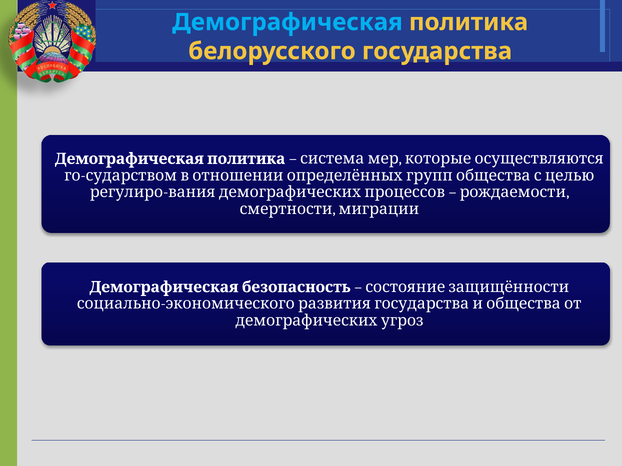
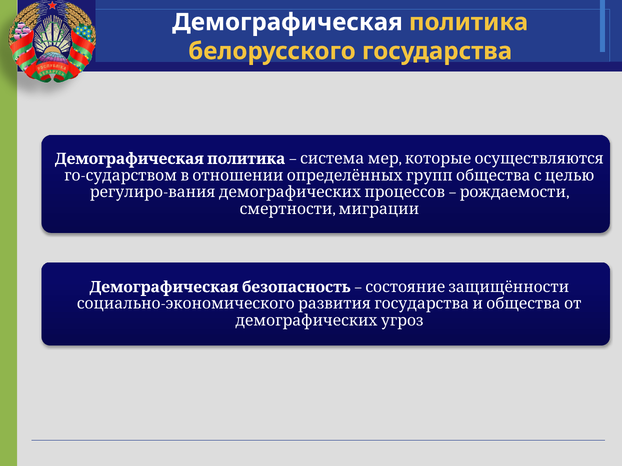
Демографическая colour: light blue -> white (287, 22)
